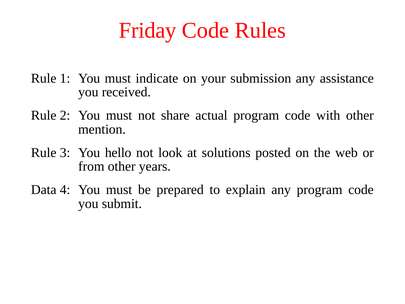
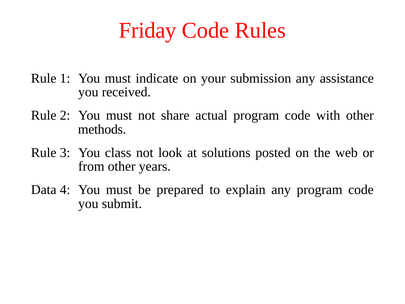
mention: mention -> methods (102, 129)
hello: hello -> class (118, 153)
